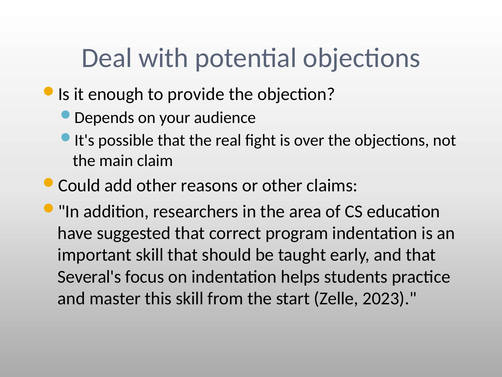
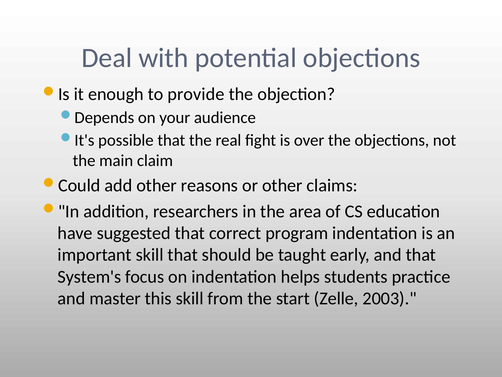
Several's: Several's -> System's (89, 276)
2023: 2023 -> 2003 (390, 298)
